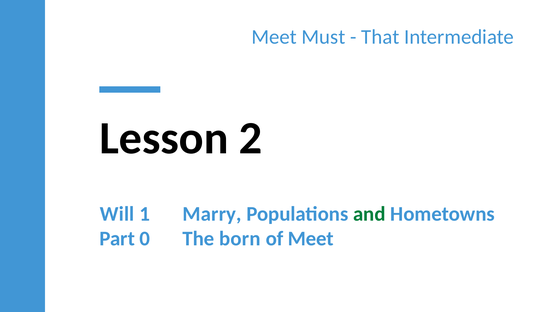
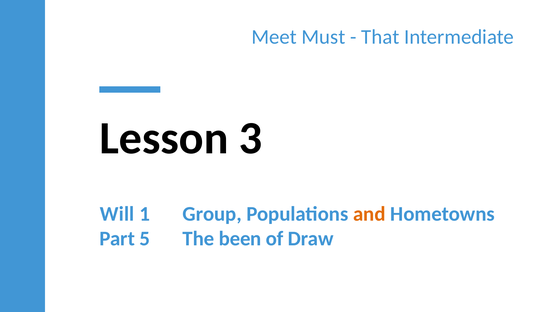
2: 2 -> 3 (251, 138)
Marry: Marry -> Group (212, 214)
and colour: green -> orange (369, 214)
0: 0 -> 5 (145, 238)
born: born -> been (240, 238)
of Meet: Meet -> Draw (311, 238)
